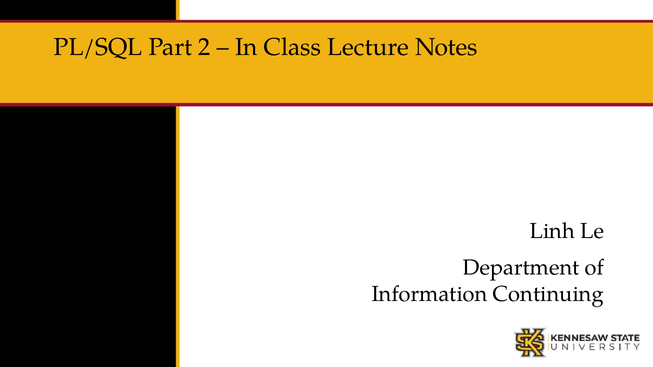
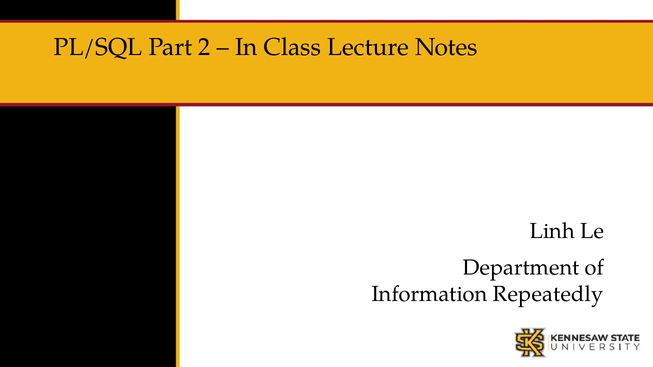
Continuing: Continuing -> Repeatedly (548, 294)
